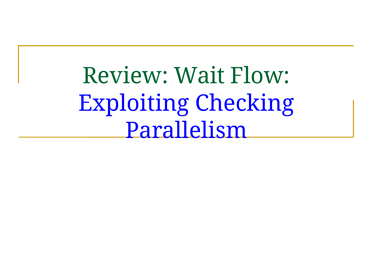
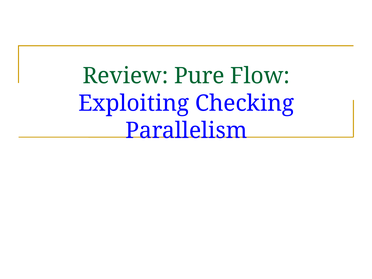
Wait: Wait -> Pure (199, 76)
